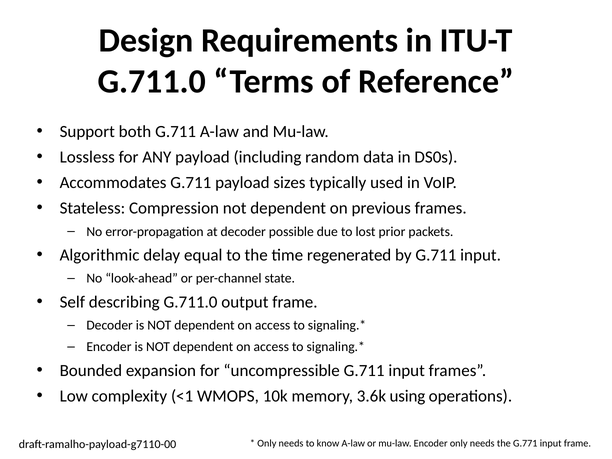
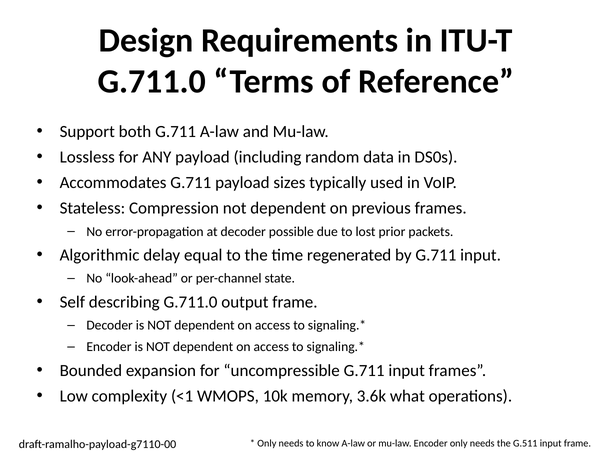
using: using -> what (407, 396)
G.771: G.771 -> G.511 (525, 443)
